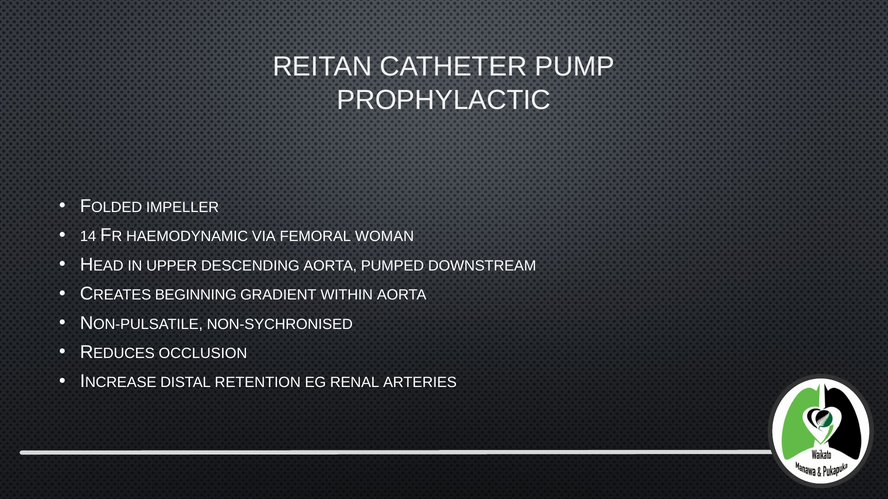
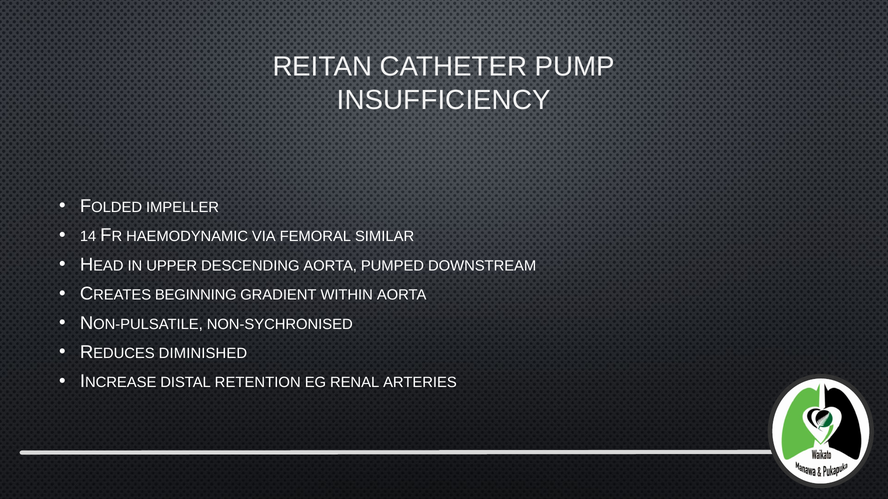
PROPHYLACTIC: PROPHYLACTIC -> INSUFFICIENCY (444, 100)
WOMAN: WOMAN -> SIMILAR (385, 237)
OCCLUSION: OCCLUSION -> DIMINISHED (203, 354)
